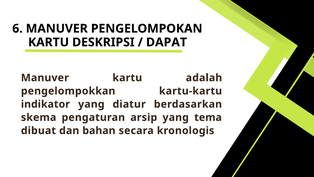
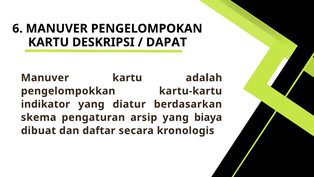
tema: tema -> biaya (208, 117)
bahan: bahan -> daftar (99, 130)
